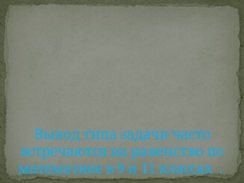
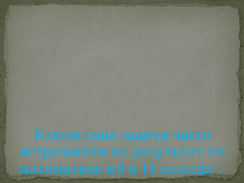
Вывод: Вывод -> Каком (57, 134)
равенство: равенство -> результат (167, 151)
